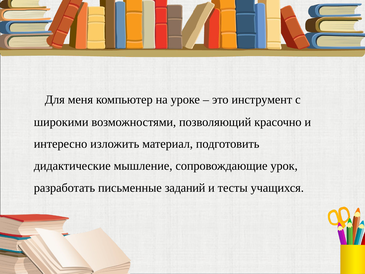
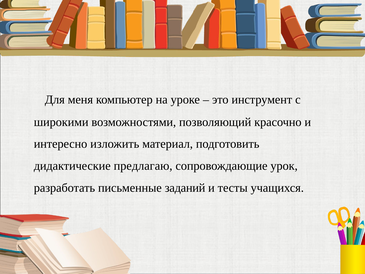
мышление: мышление -> предлагаю (143, 166)
